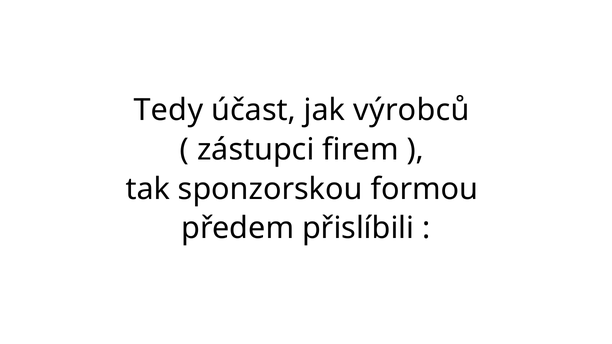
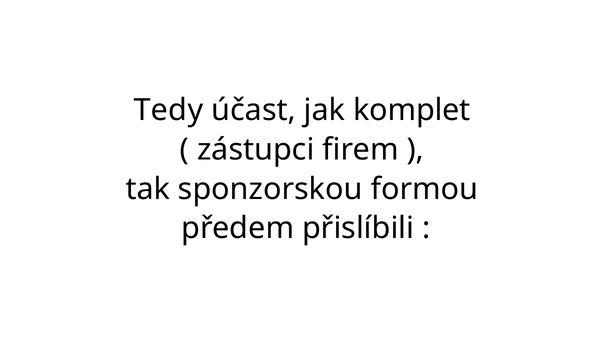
výrobců: výrobců -> komplet (412, 110)
